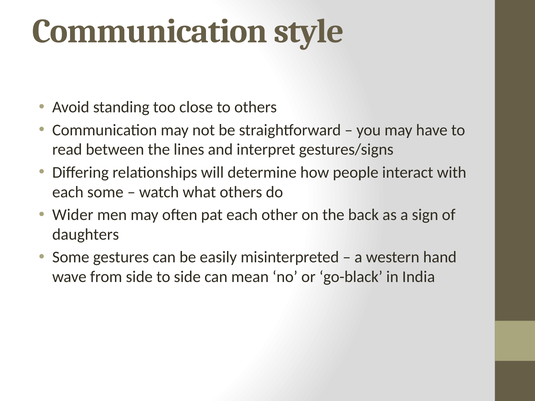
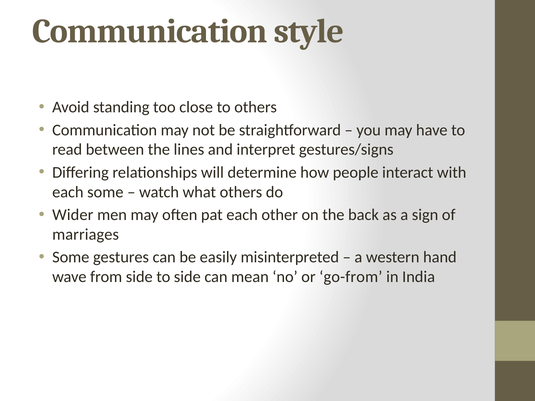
daughters: daughters -> marriages (86, 235)
go-black: go-black -> go-from (351, 277)
